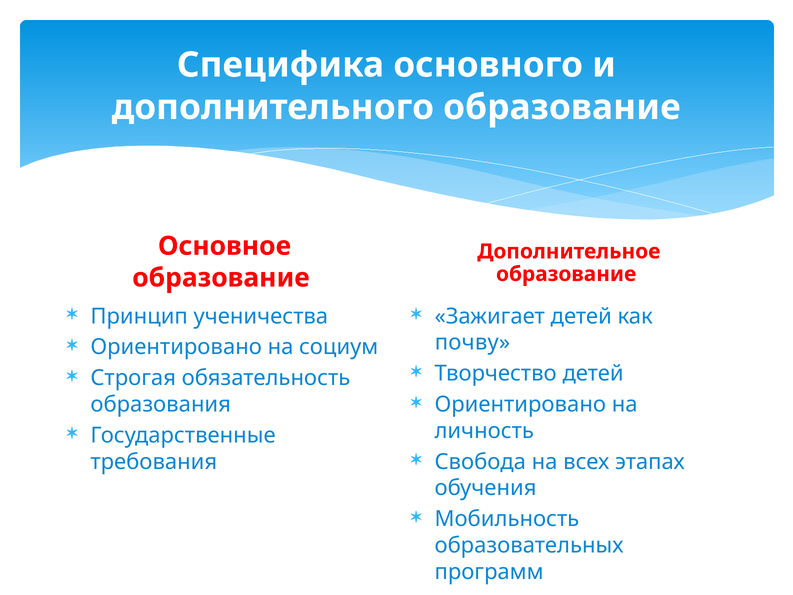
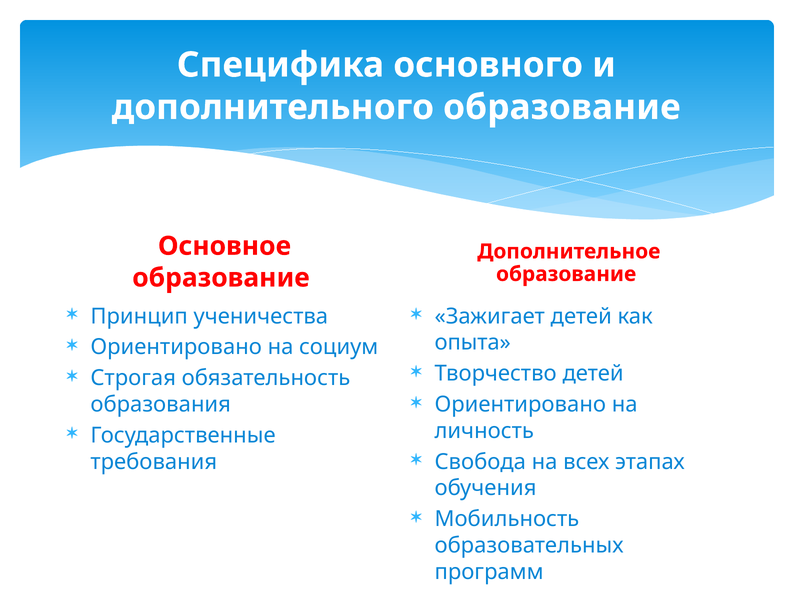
почву: почву -> опыта (473, 343)
